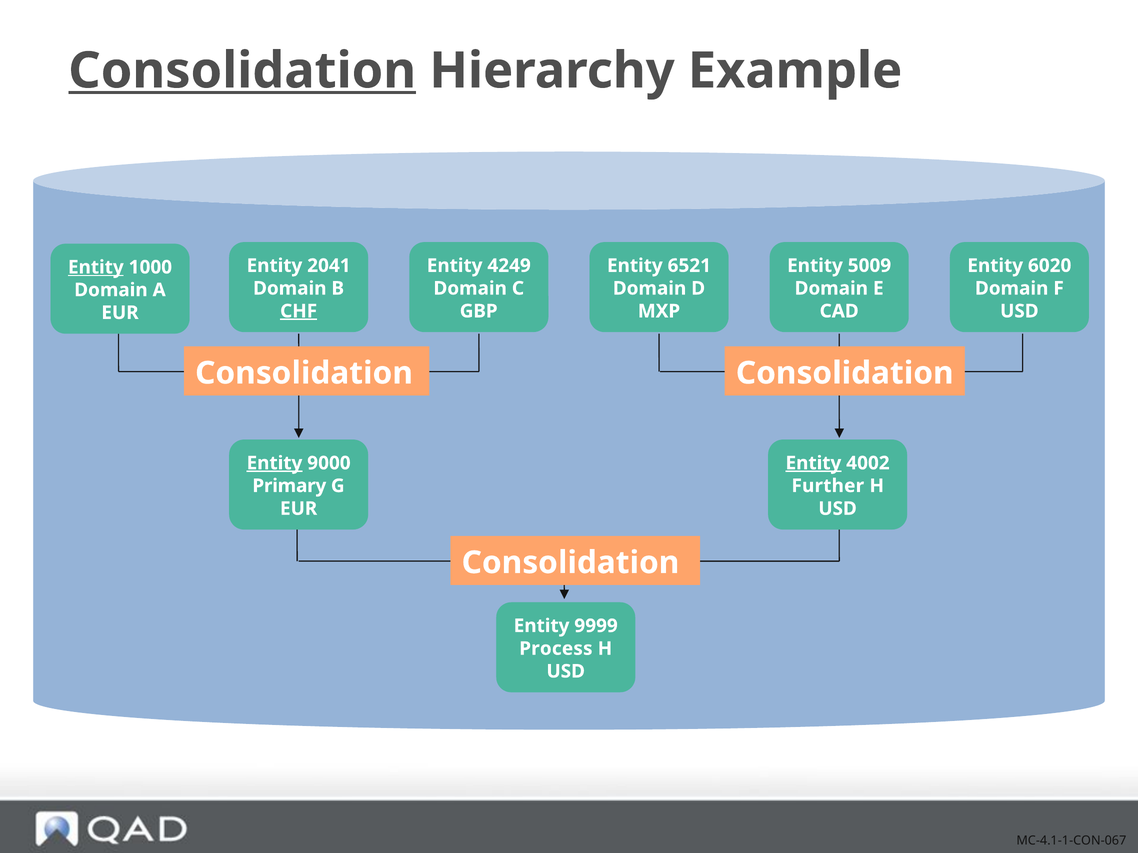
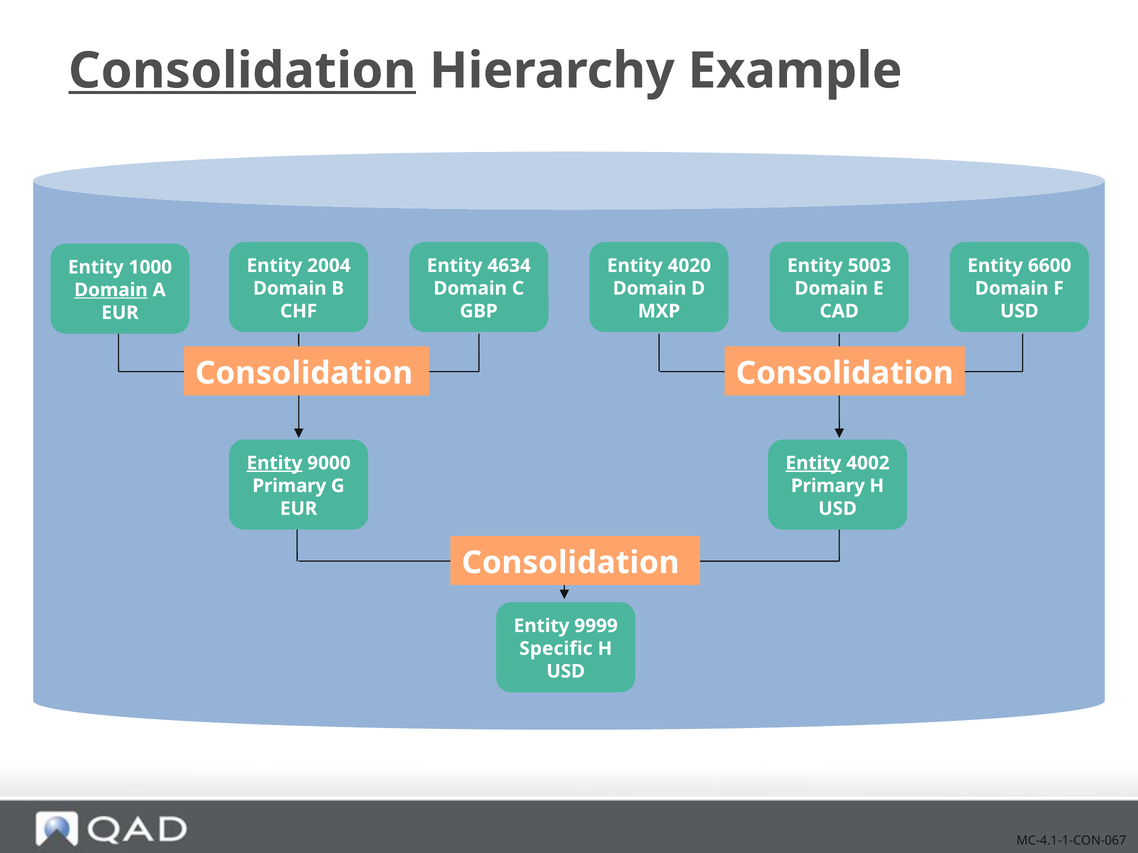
2041: 2041 -> 2004 (329, 266)
4249: 4249 -> 4634 (509, 266)
6521: 6521 -> 4020 (689, 266)
5009: 5009 -> 5003 (869, 266)
6020: 6020 -> 6600 (1050, 266)
Entity underline: present -> none (96, 267)
Domain underline: none -> present (111, 290)
CHF underline: present -> none (299, 311)
Further: Further -> Primary (828, 486)
Process: Process -> Specific (556, 649)
